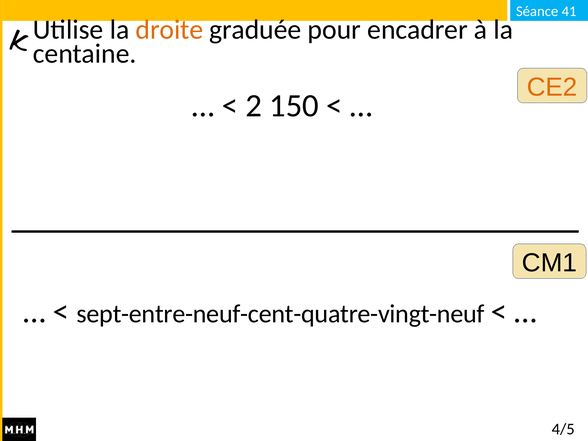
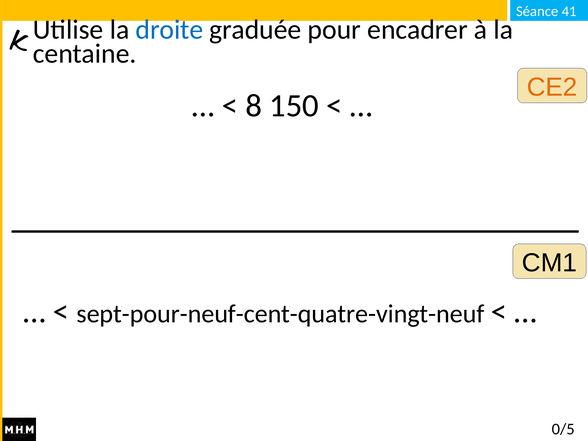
droite colour: orange -> blue (169, 30)
2: 2 -> 8 (254, 106)
sept-entre-neuf-cent-quatre-vingt-neuf: sept-entre-neuf-cent-quatre-vingt-neuf -> sept-pour-neuf-cent-quatre-vingt-neuf (280, 314)
4/5: 4/5 -> 0/5 (563, 429)
